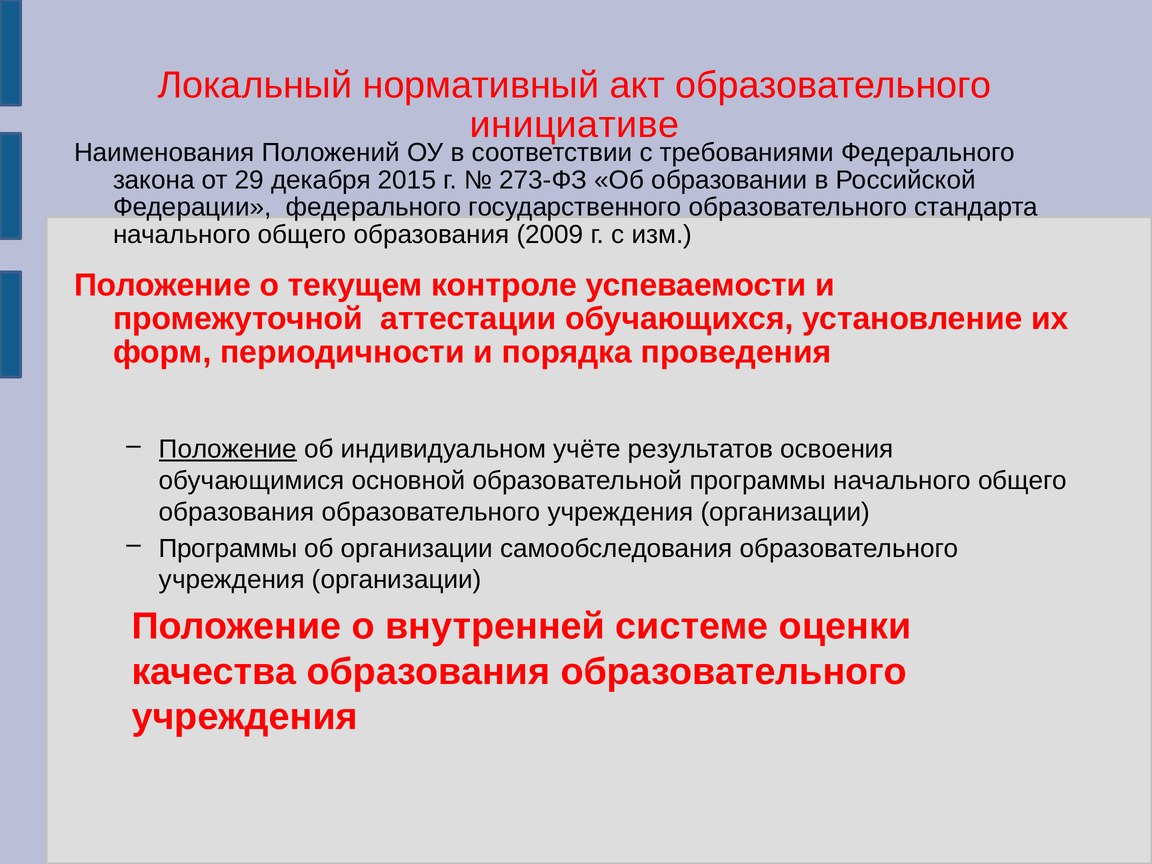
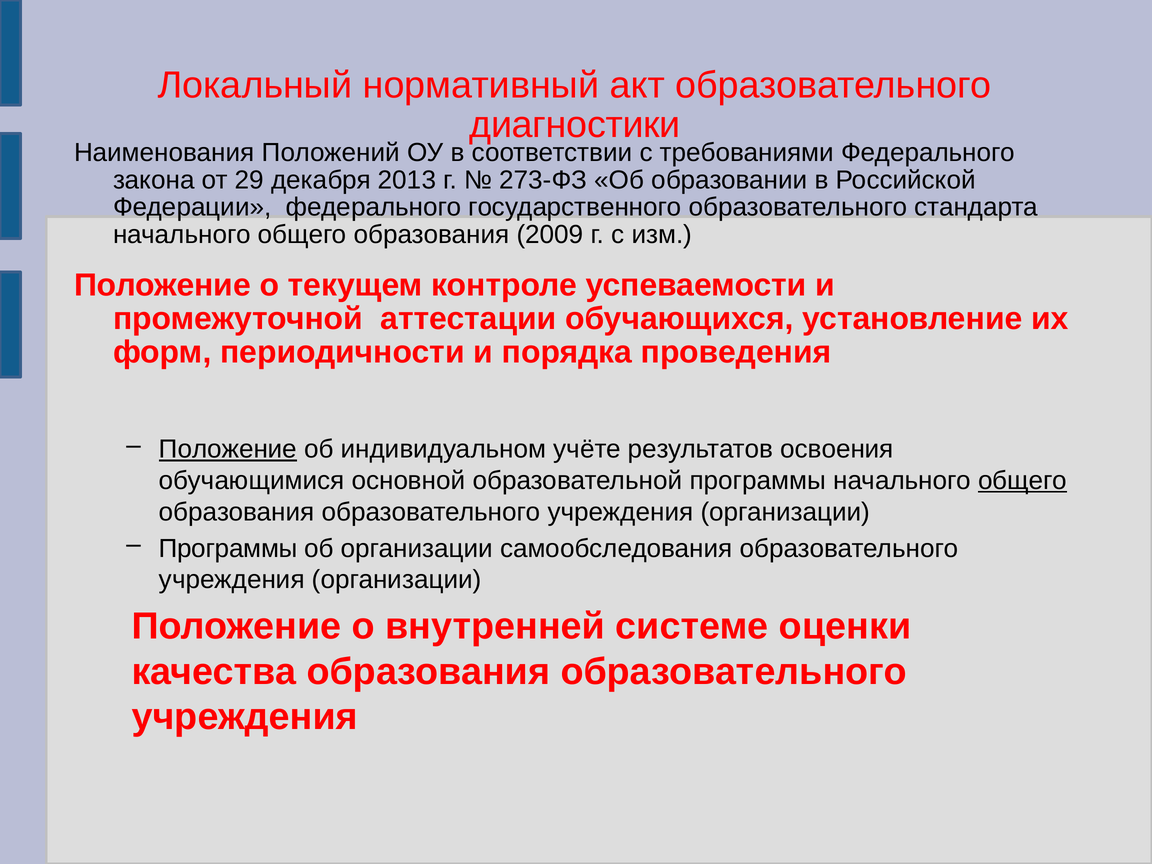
инициативе: инициативе -> диагностики (575, 125)
2015: 2015 -> 2013 (407, 180)
общего underline: none -> present (1022, 481)
